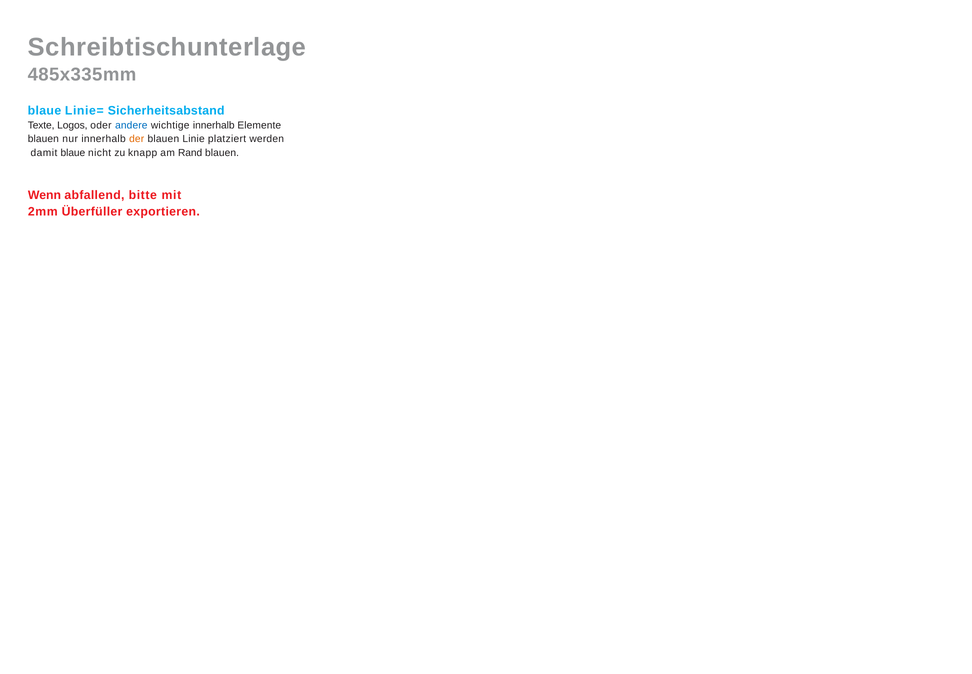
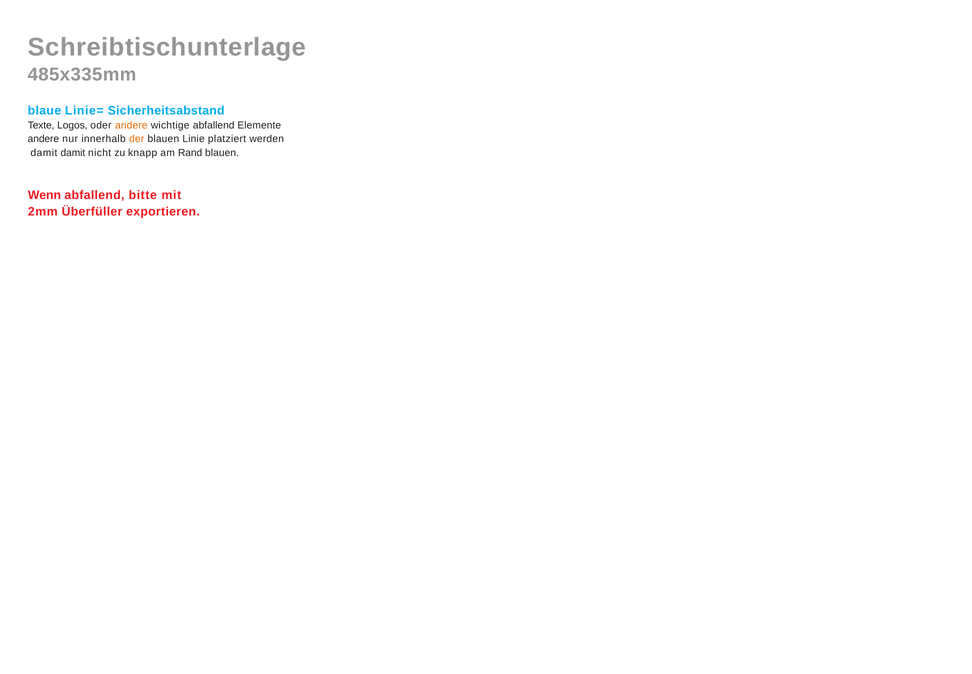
andere colour: blue -> orange (131, 125)
wichtige innerhalb: innerhalb -> abfallend (214, 125)
blauen: blauen -> andere (43, 139)
damit blaue: blaue -> damit (73, 153)
